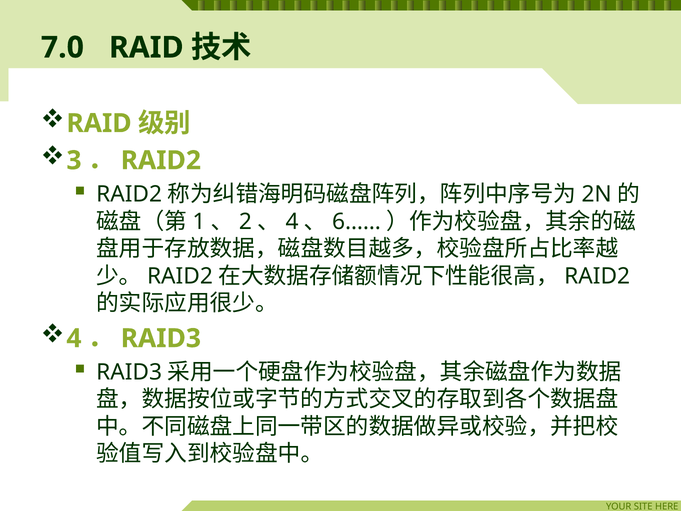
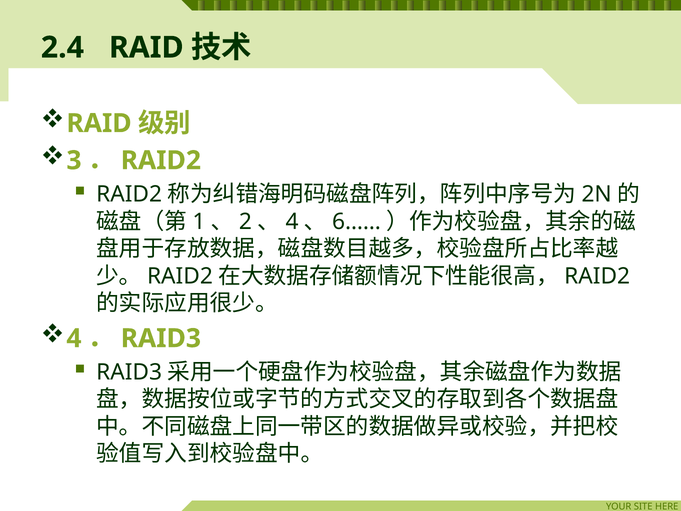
7.0: 7.0 -> 2.4 (62, 47)
